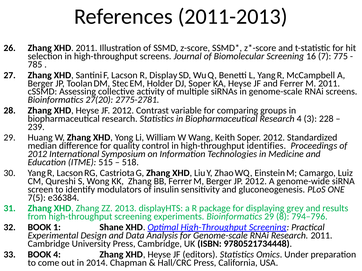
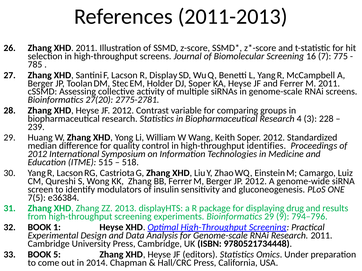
grey: grey -> drug (295, 209)
8: 8 -> 9 (283, 217)
1 Shane: Shane -> Heyse (111, 228)
BOOK 4: 4 -> 5 (57, 255)
